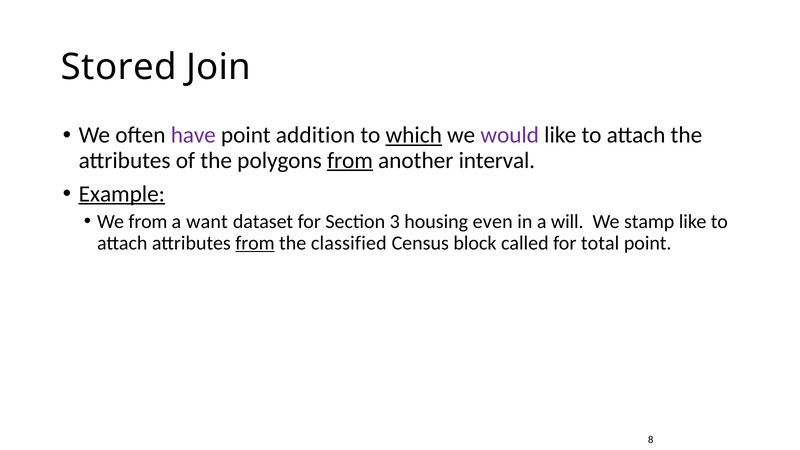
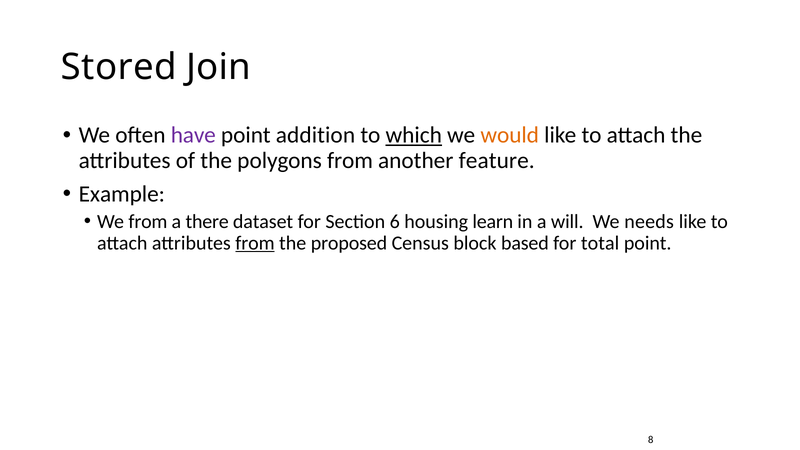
would colour: purple -> orange (510, 135)
from underline: present -> none (350, 160)
interval: interval -> feature (497, 160)
Example underline: present -> none (122, 194)
want: want -> there (207, 221)
3: 3 -> 6 (395, 221)
even: even -> learn (493, 221)
stamp: stamp -> needs (649, 221)
classified: classified -> proposed (349, 243)
called: called -> based (525, 243)
